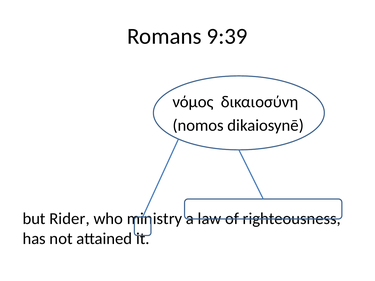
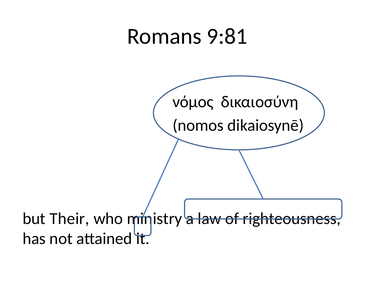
9:39: 9:39 -> 9:81 (227, 36)
Rider: Rider -> Their (69, 219)
